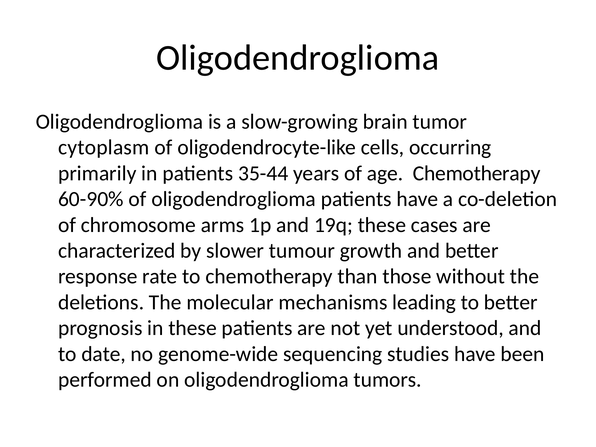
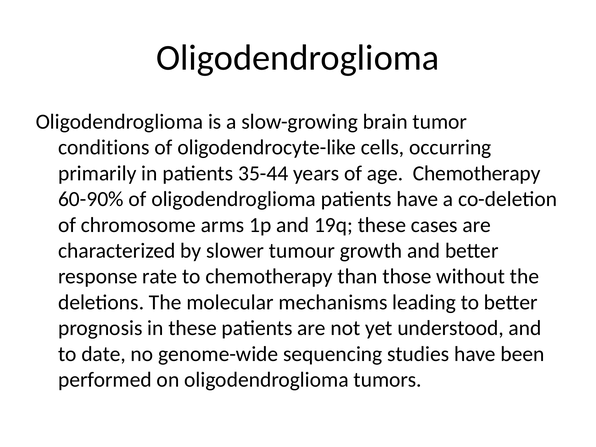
cytoplasm: cytoplasm -> conditions (104, 148)
